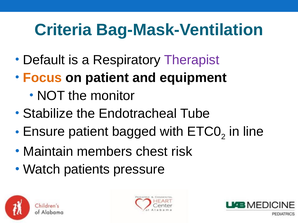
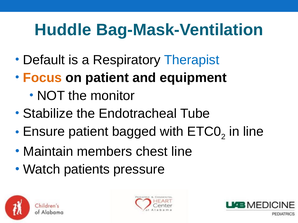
Criteria: Criteria -> Huddle (63, 30)
Therapist colour: purple -> blue (192, 60)
chest risk: risk -> line (182, 152)
